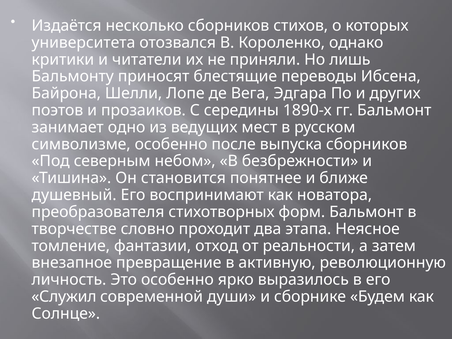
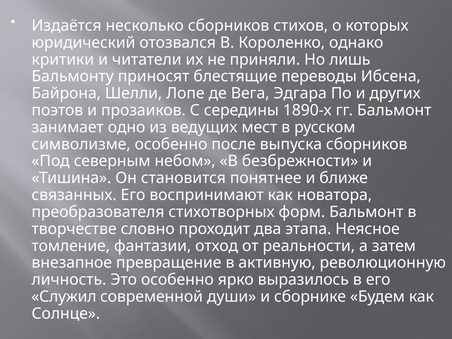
университета: университета -> юридический (83, 43)
душевный: душевный -> связанных (74, 195)
